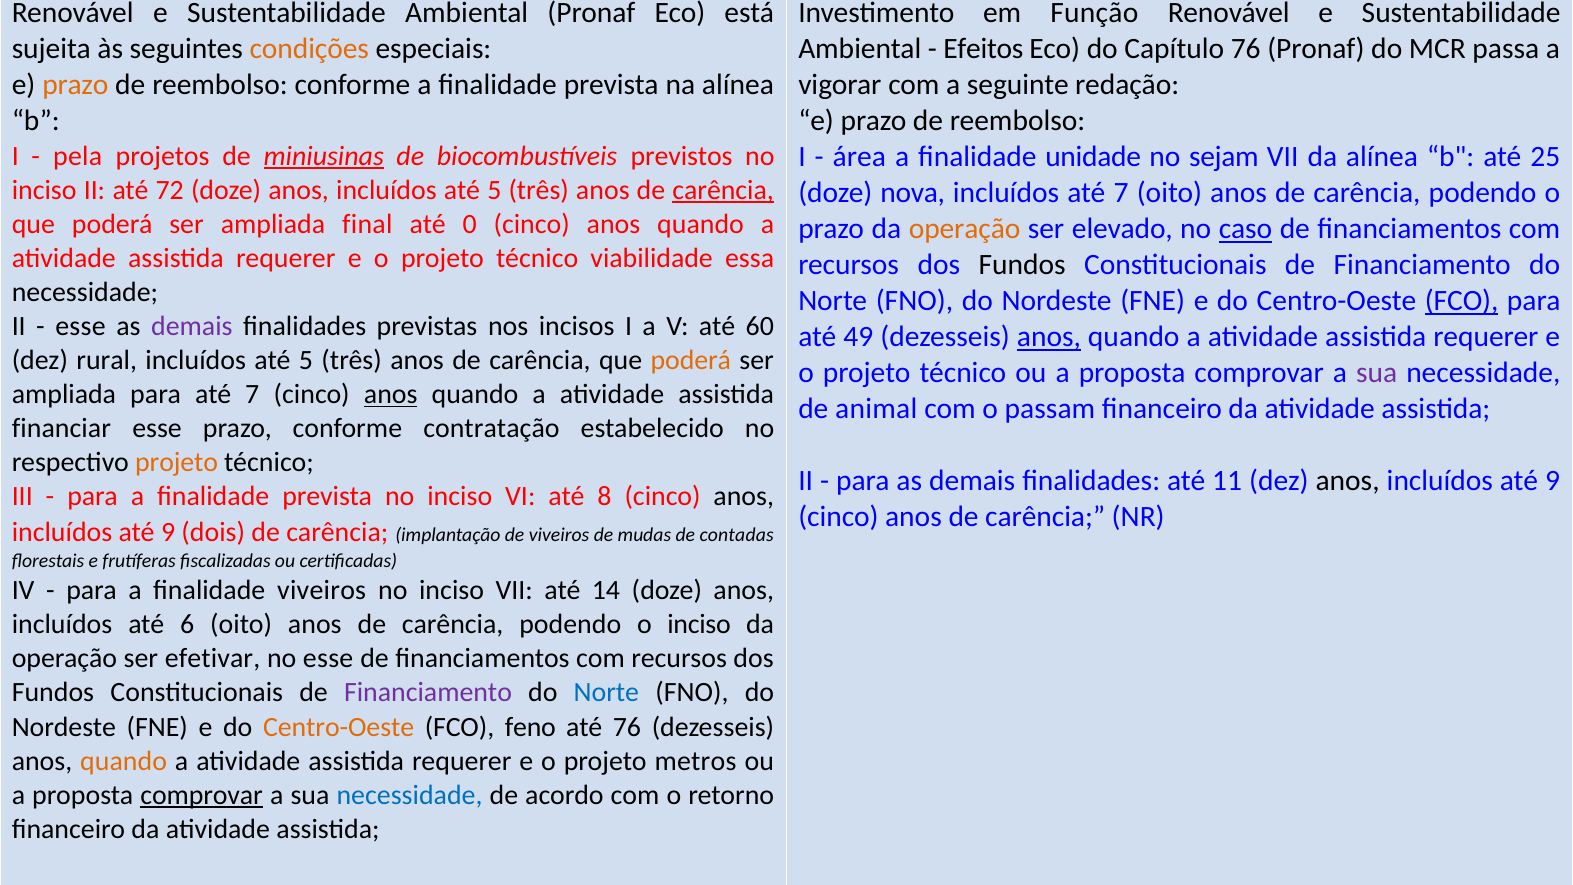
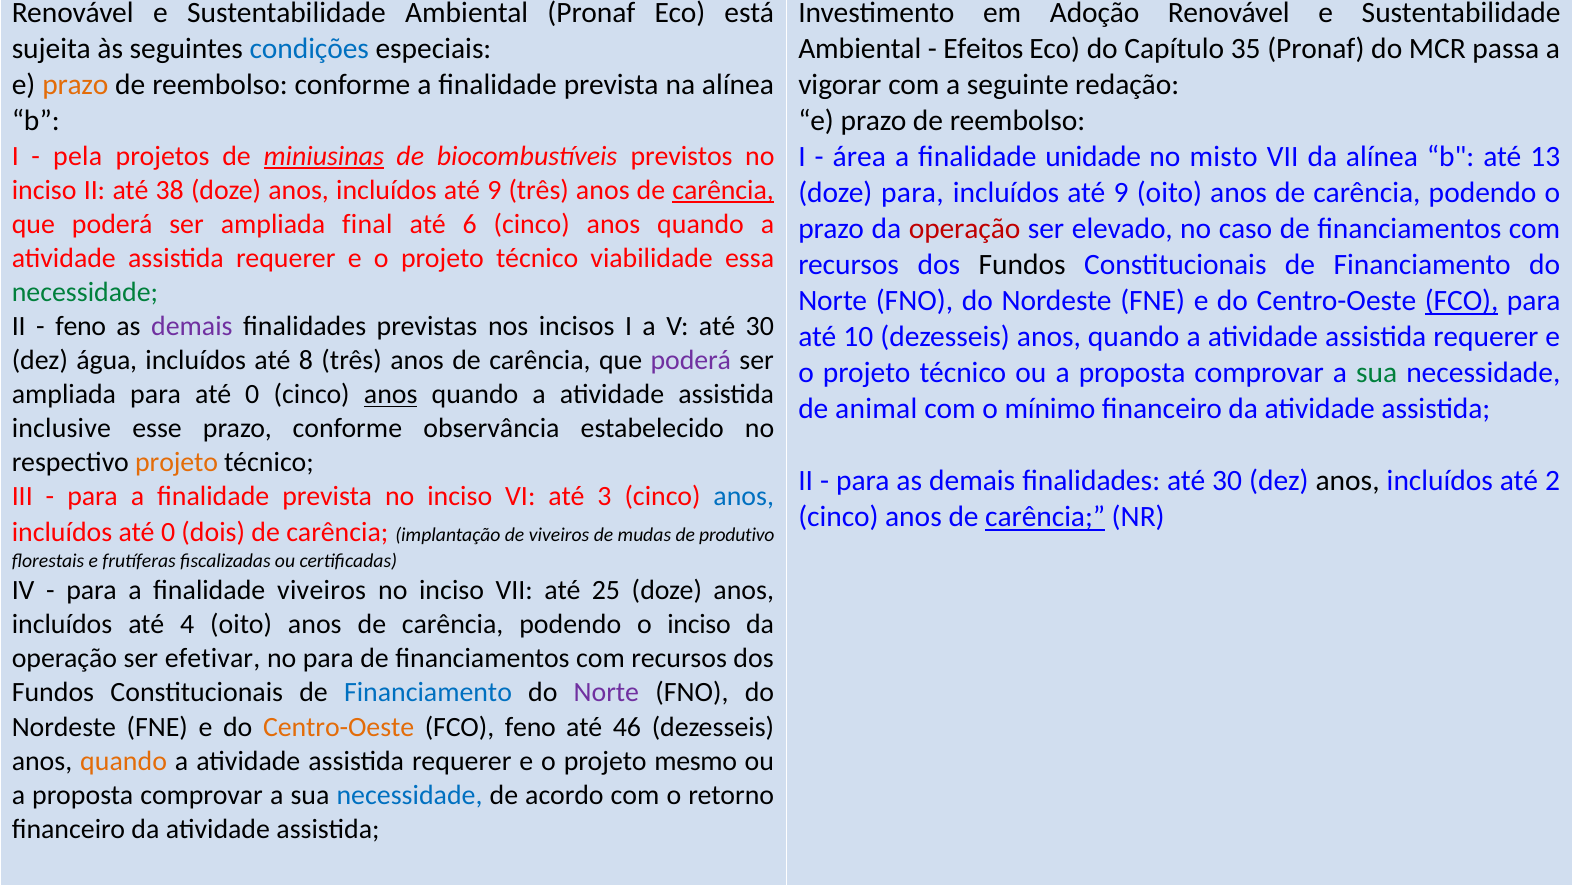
Função: Função -> Adoção (1095, 13)
condições colour: orange -> blue (309, 49)
Capítulo 76: 76 -> 35 (1246, 49)
sejam: sejam -> misto (1224, 157)
25: 25 -> 13 (1545, 157)
72: 72 -> 38 (170, 190)
anos incluídos até 5: 5 -> 9 (494, 190)
doze nova: nova -> para (912, 193)
7: 7 -> 9 (1121, 193)
0: 0 -> 6 (470, 224)
operação colour: orange -> red (965, 229)
caso underline: present -> none (1246, 229)
necessidade colour: black -> green (85, 292)
esse: esse -> feno (81, 326)
V até 60: 60 -> 30 (760, 326)
até 49: 49 -> 10 (858, 337)
anos underline: present -> none (1049, 337)
rural: rural -> água (107, 360)
5: 5 -> 8 (306, 360)
poderá colour: orange -> purple (691, 360)
sua colour: purple -> green (1377, 373)
para até 7: 7 -> 0 (252, 394)
passam: passam -> mínimo (1050, 409)
financiar: financiar -> inclusive (61, 428)
contratação: contratação -> observância (491, 428)
finalidades até 11: 11 -> 30 (1227, 481)
9: 9 -> 2 (1553, 481)
8: 8 -> 3 (604, 496)
anos colour: black -> blue (744, 496)
carência underline: none -> present (1045, 517)
9: 9 -> 0 (168, 532)
contadas: contadas -> produtivo (737, 535)
14: 14 -> 25 (606, 590)
6: 6 -> 4 (187, 625)
no esse: esse -> para (328, 659)
Financiamento colour: purple -> blue (428, 693)
Norte colour: blue -> purple (606, 693)
até 76: 76 -> 46 (627, 727)
metros: metros -> mesmo (696, 761)
comprovar underline: present -> none (202, 795)
